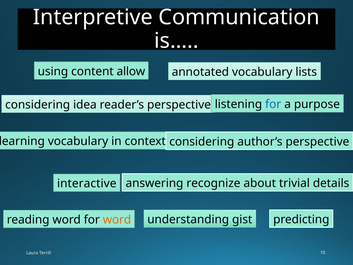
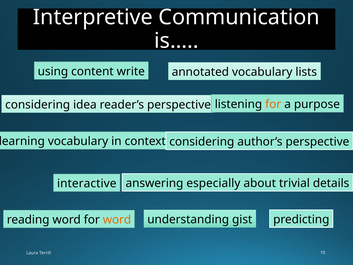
allow: allow -> write (131, 71)
for colour: blue -> orange (273, 104)
recognize: recognize -> especially (213, 183)
